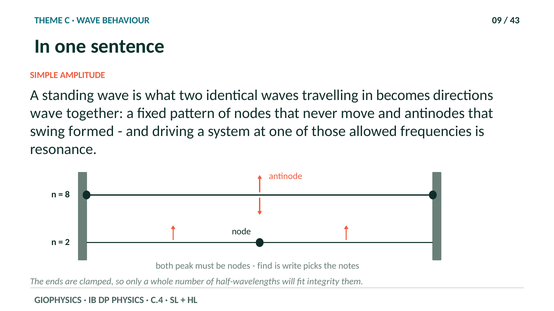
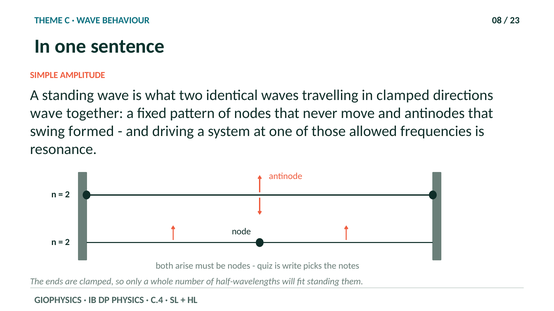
09: 09 -> 08 (497, 21)
43: 43 -> 23 (515, 21)
in becomes: becomes -> clamped (403, 95)
8: 8 -> 2 (67, 195)
peak: peak -> arise (184, 266)
find: find -> quiz (265, 266)
fit integrity: integrity -> standing (323, 282)
